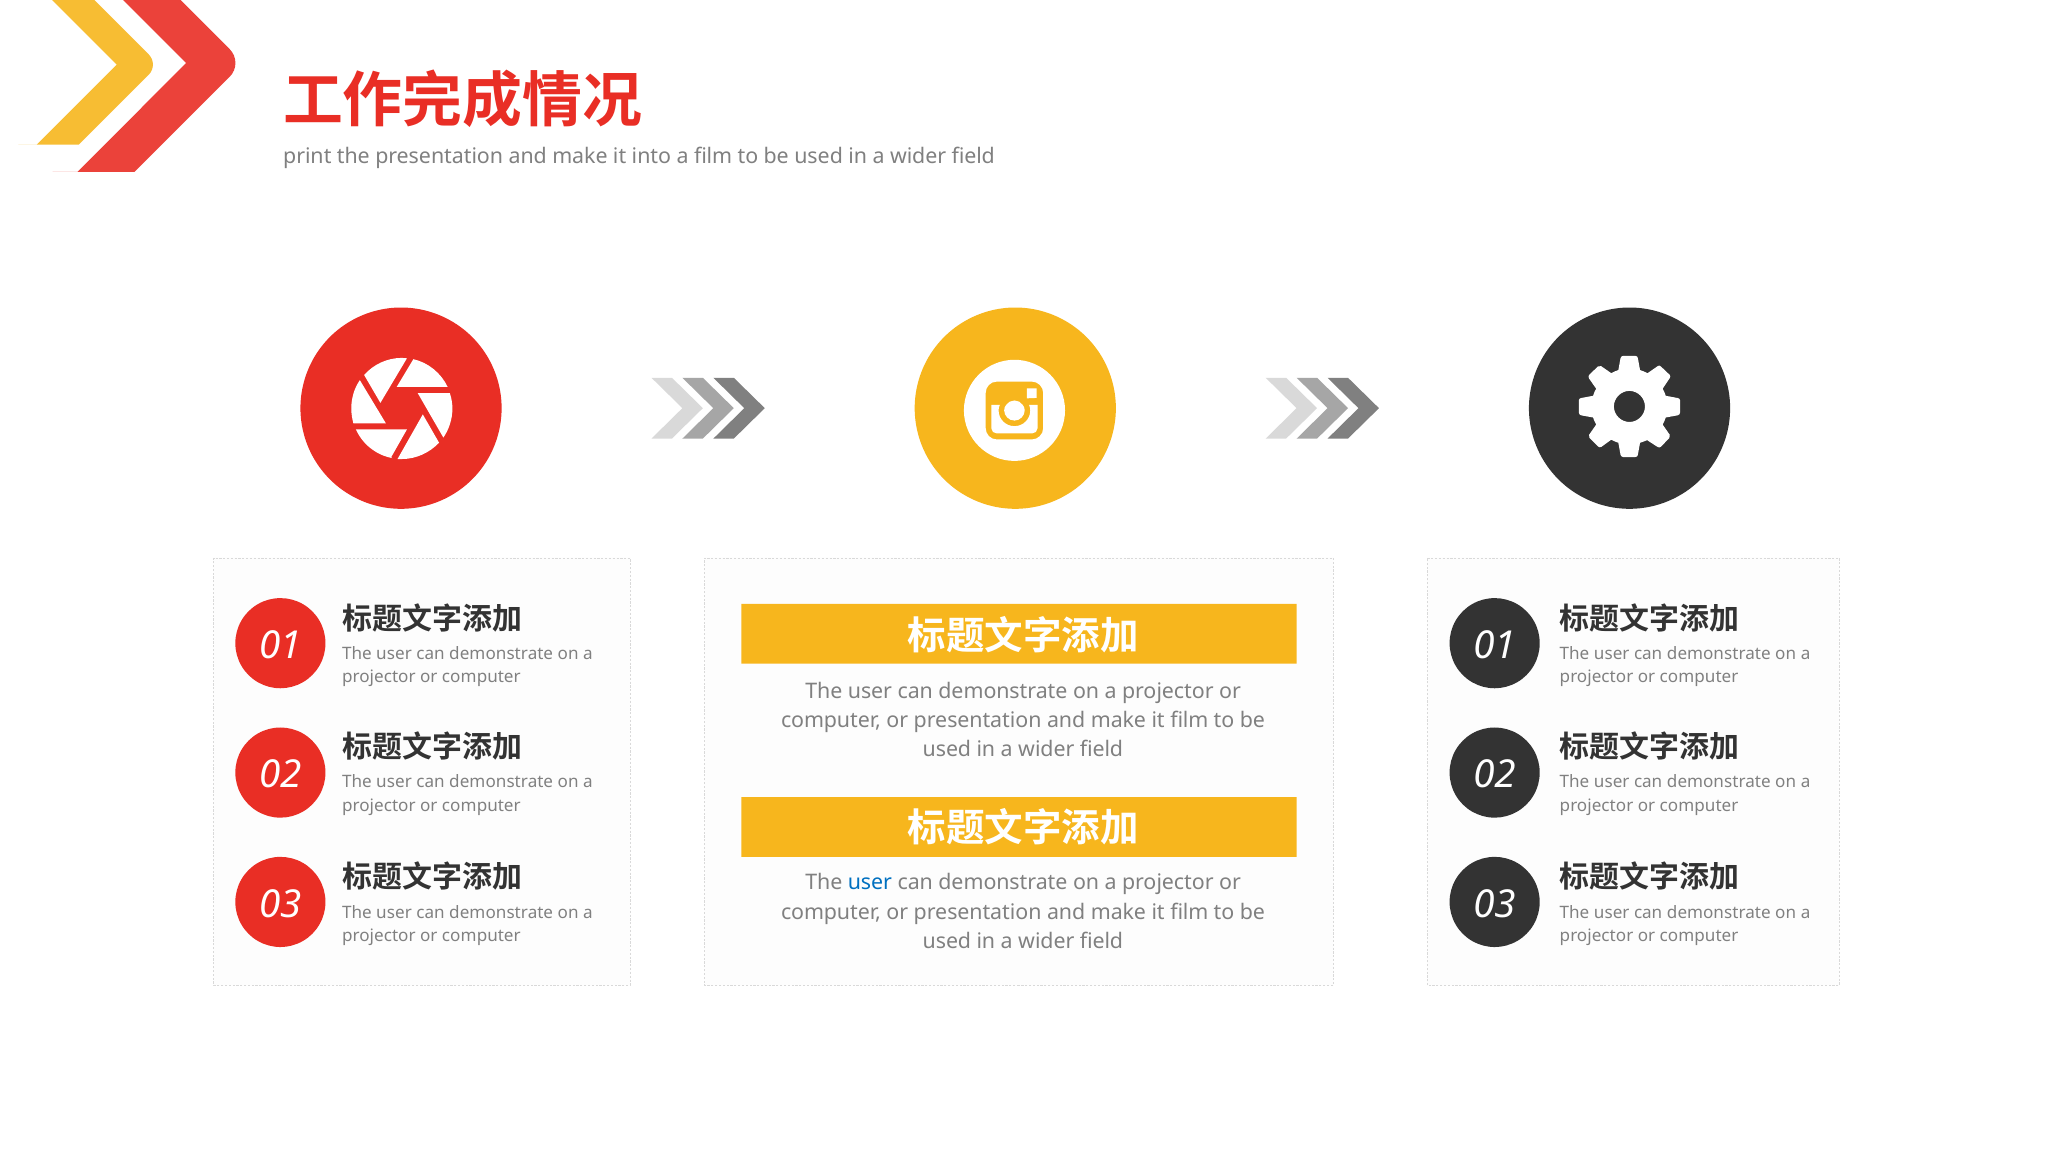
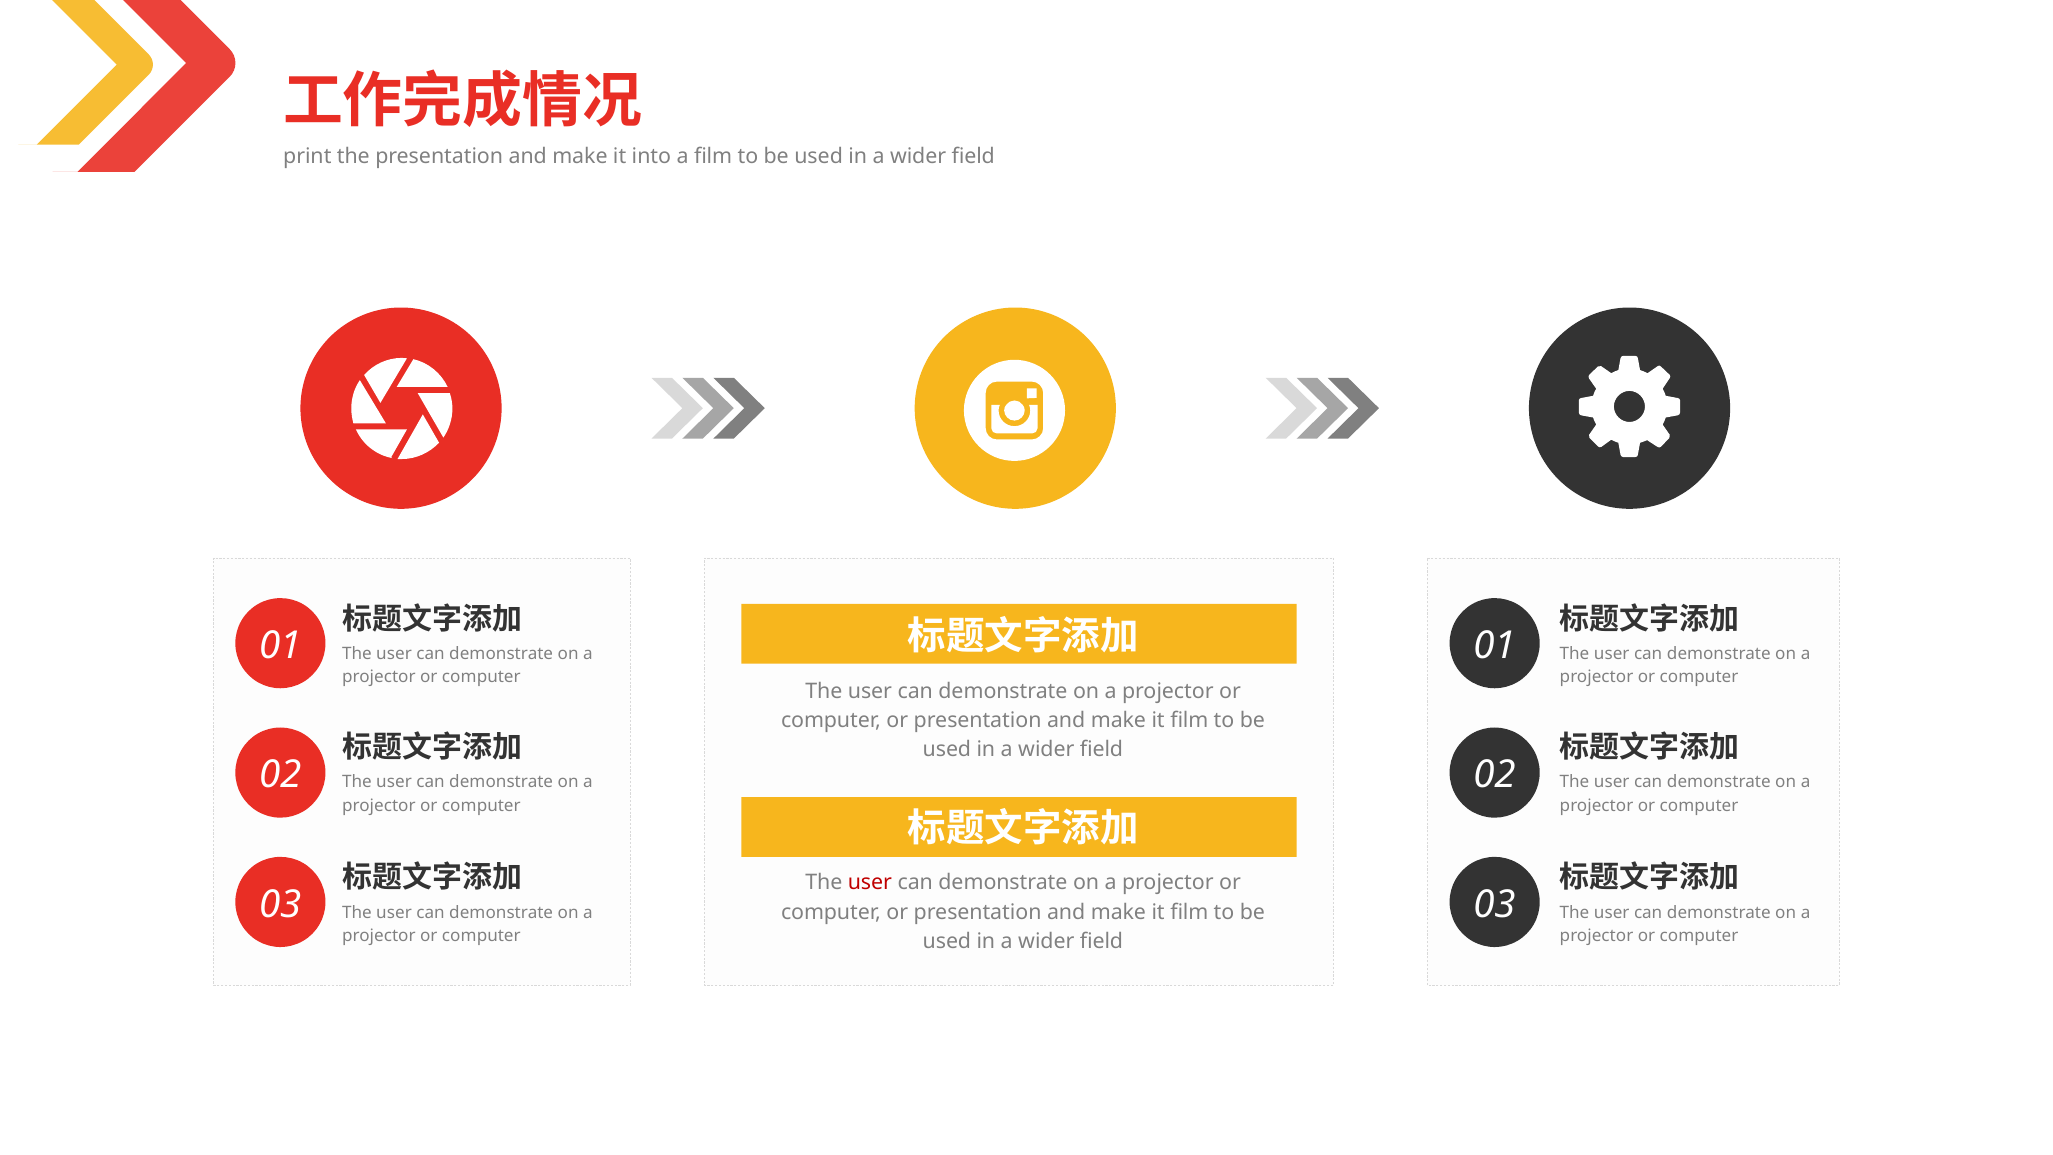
user colour: blue -> red (870, 883)
